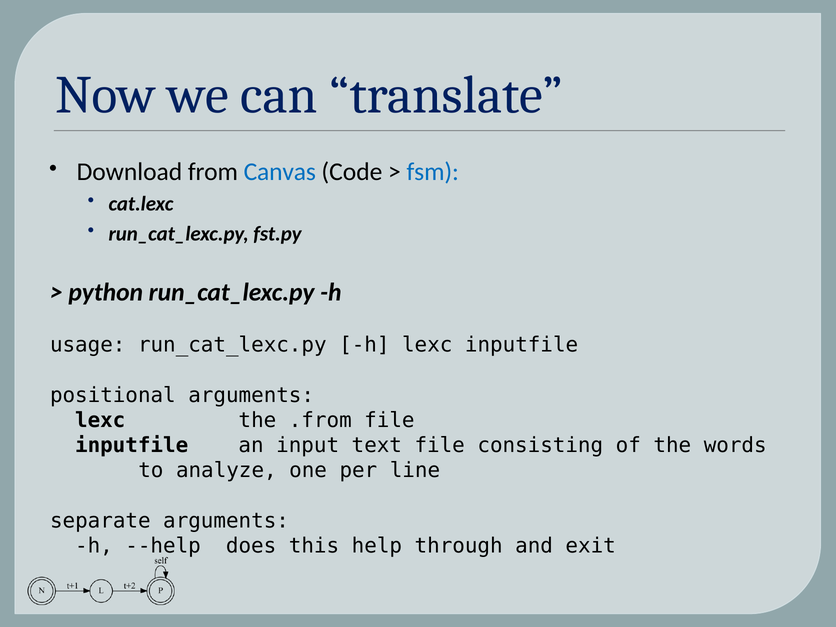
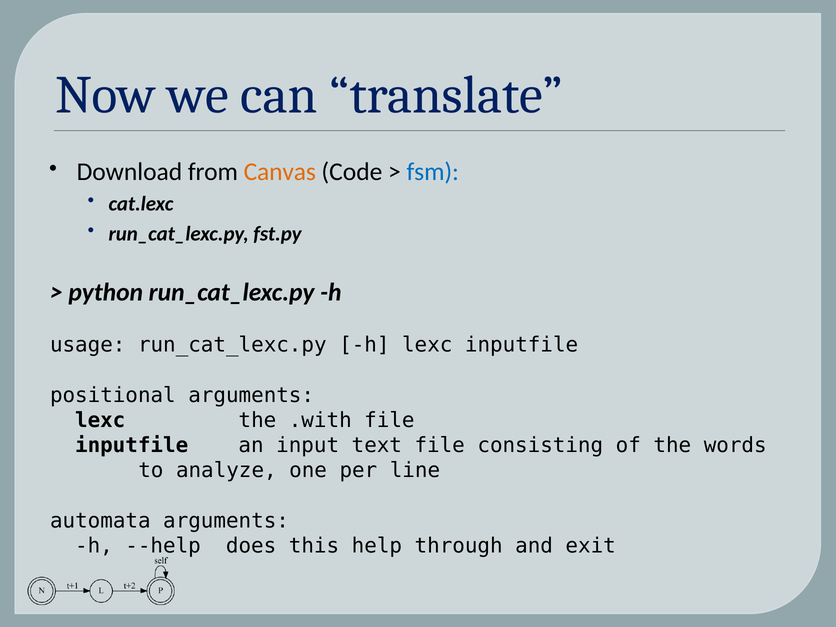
Canvas colour: blue -> orange (280, 172)
.from: .from -> .with (320, 420)
separate: separate -> automata (100, 521)
